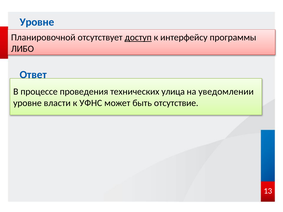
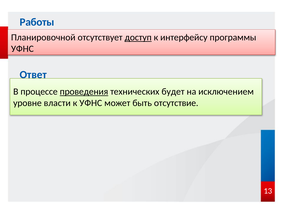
Уровне: Уровне -> Работы (37, 22)
ЛИБО: ЛИБО -> УФНС (22, 49)
проведения underline: none -> present (84, 92)
улица: улица -> будет (173, 92)
уведомлении: уведомлении -> исключением (226, 92)
